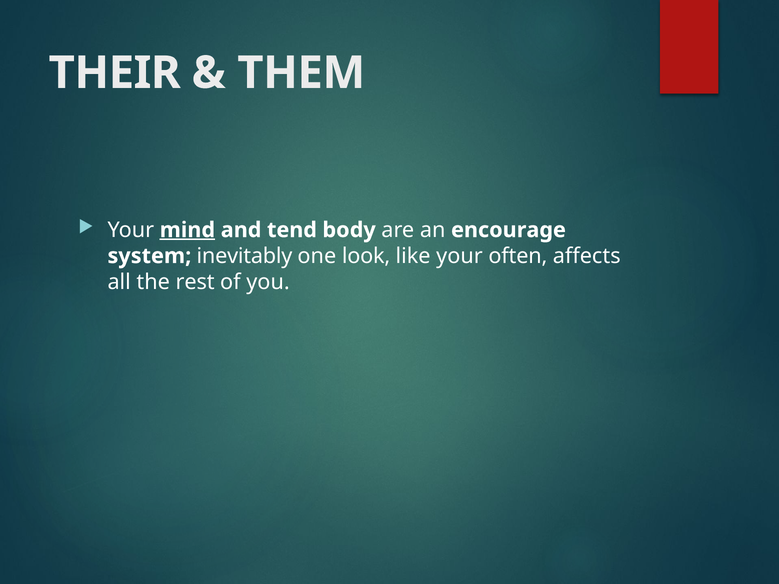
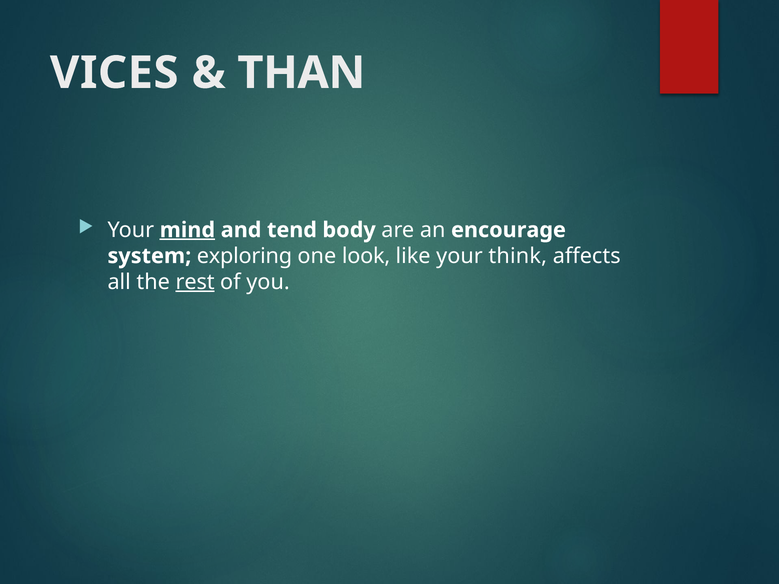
THEIR: THEIR -> VICES (114, 73)
THEM: THEM -> THAN (301, 73)
inevitably: inevitably -> exploring (244, 256)
often: often -> think (518, 256)
rest underline: none -> present (195, 282)
